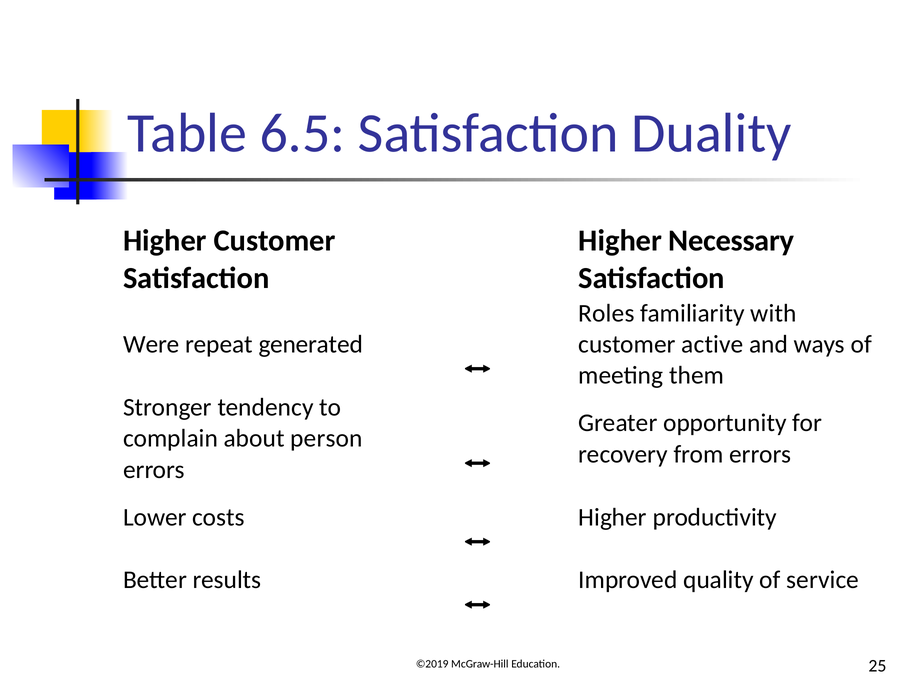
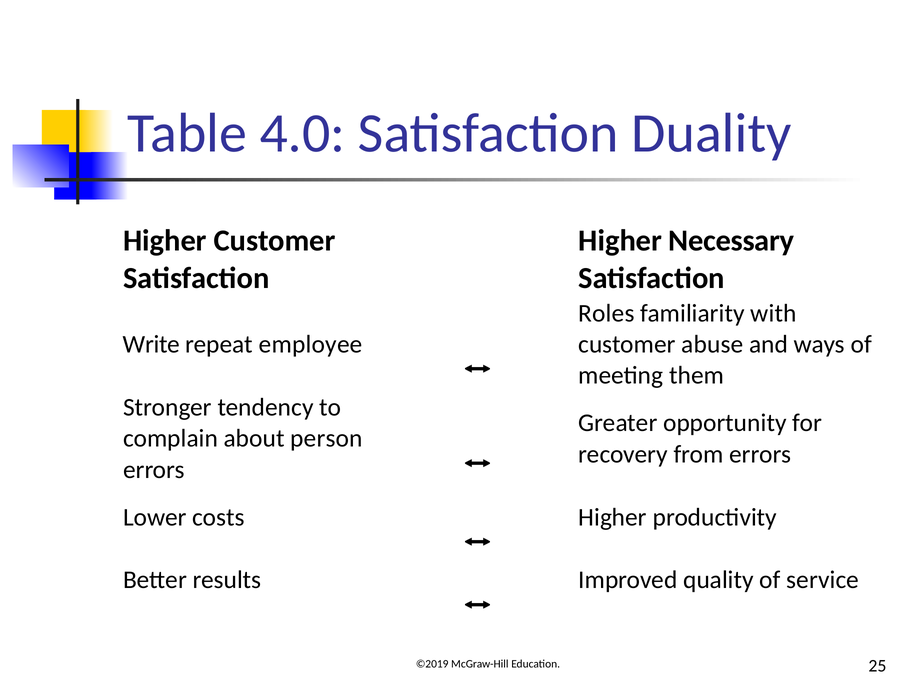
6.5: 6.5 -> 4.0 (302, 133)
Were: Were -> Write (151, 344)
generated: generated -> employee (311, 344)
active: active -> abuse (712, 344)
